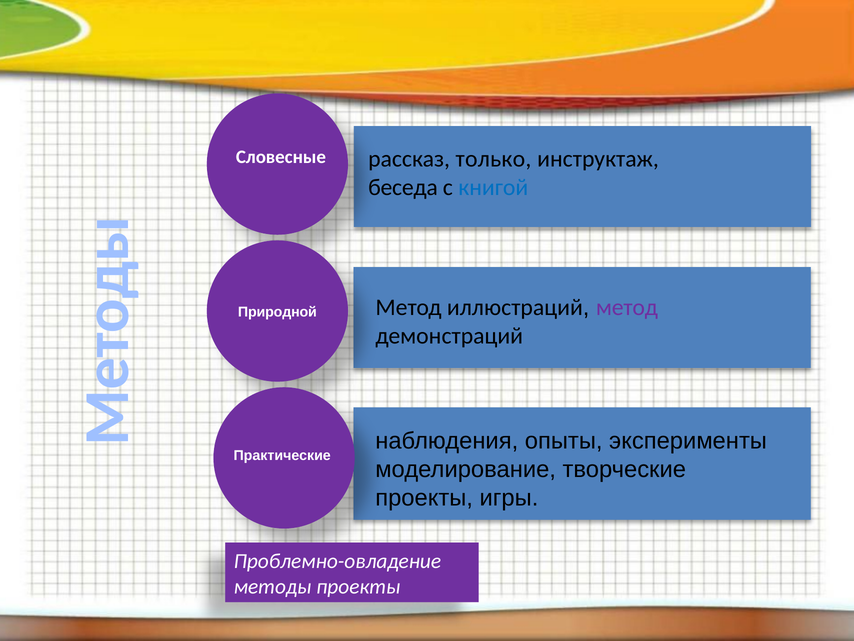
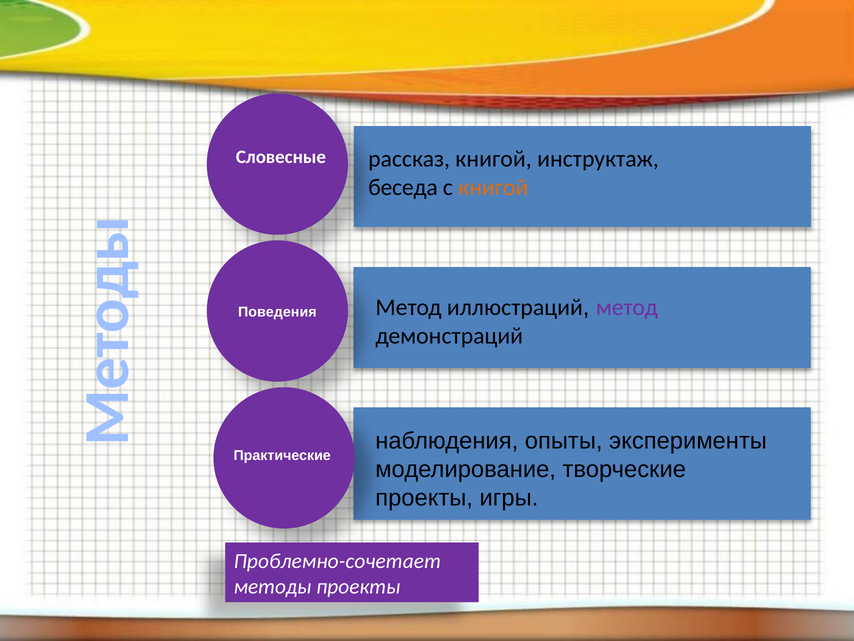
рассказ только: только -> книгой (494, 159)
книгой colour: blue -> orange (493, 187)
Природной: Природной -> Поведения (277, 312)
Проблемно-овладение: Проблемно-овладение -> Проблемно-сочетает (337, 561)
